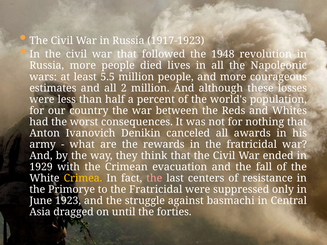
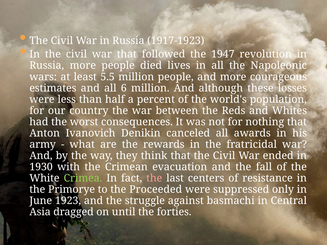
1948: 1948 -> 1947 (223, 54)
2: 2 -> 6 (124, 88)
1929: 1929 -> 1930 (41, 167)
Crimea colour: yellow -> light green (83, 178)
to the Fratricidal: Fratricidal -> Proceeded (156, 190)
